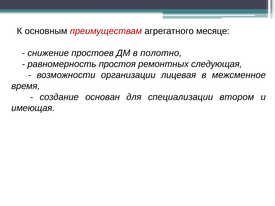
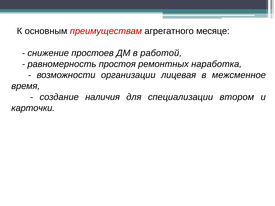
полотно: полотно -> работой (161, 53)
следующая: следующая -> наработка (217, 64)
основан: основан -> наличия (103, 97)
имеющая: имеющая -> карточки (33, 108)
